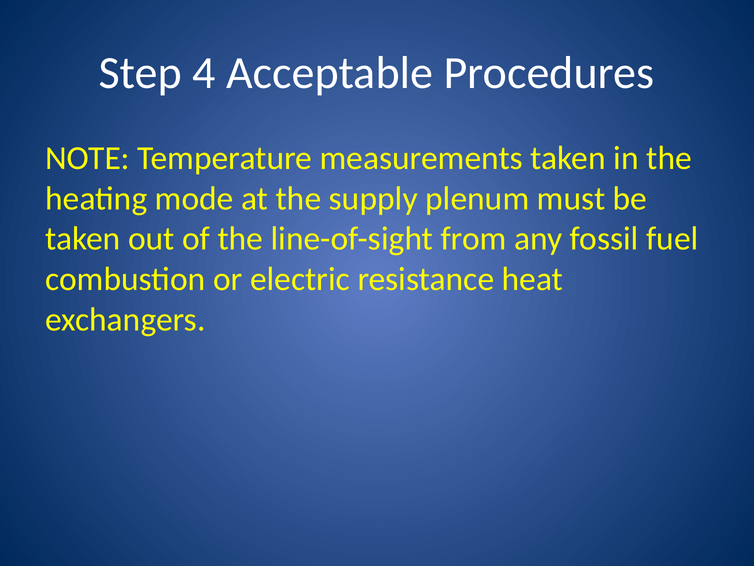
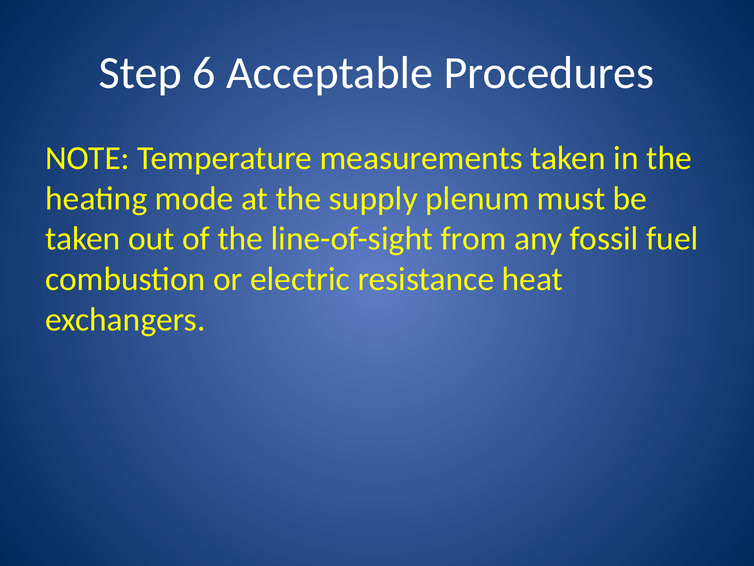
4: 4 -> 6 (204, 73)
